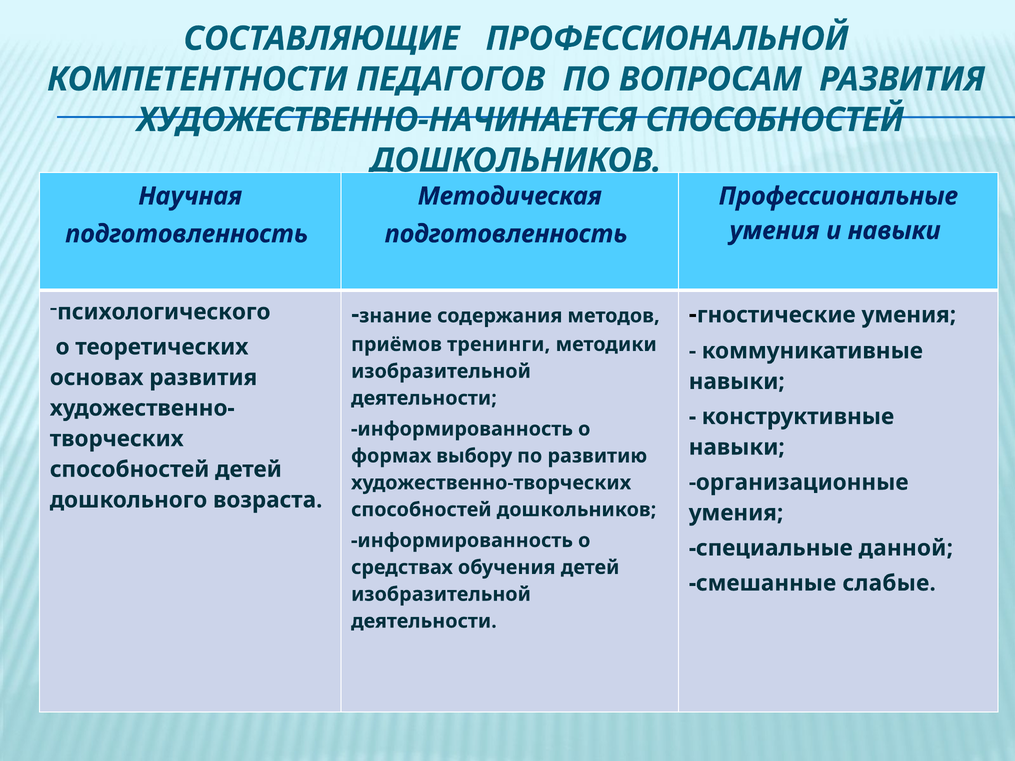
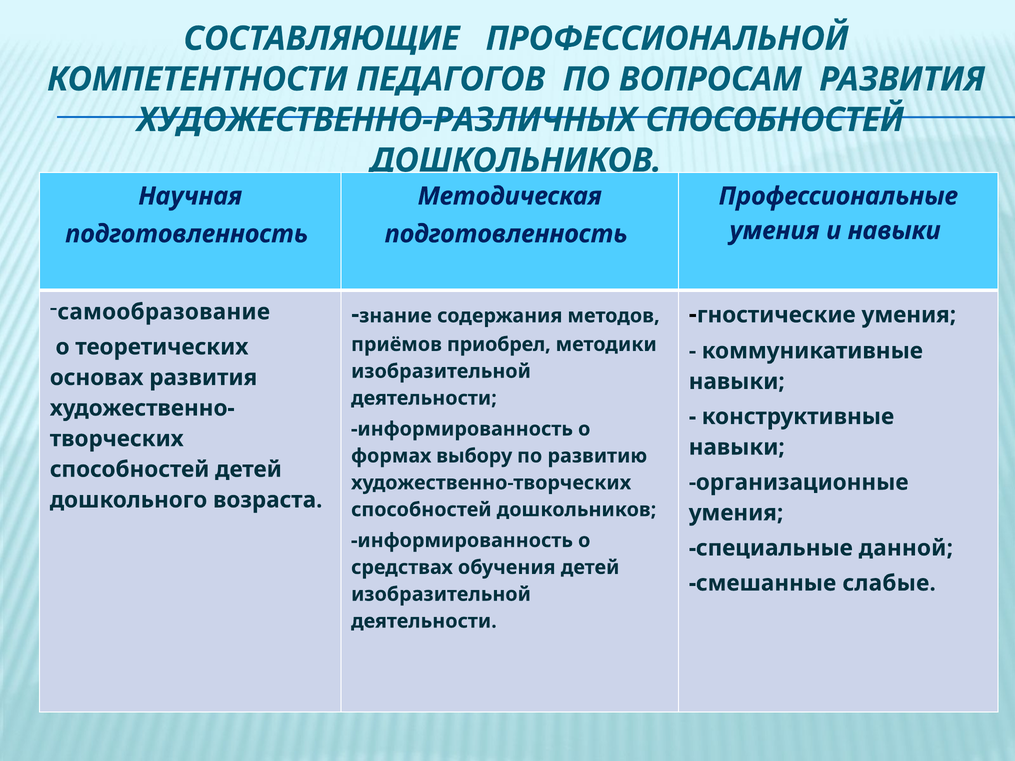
ХУДОЖЕСТВЕННО-НАЧИНАЕТСЯ: ХУДОЖЕСТВЕННО-НАЧИНАЕТСЯ -> ХУДОЖЕСТВЕННО-РАЗЛИЧНЫХ (387, 120)
психологического: психологического -> самообразование (164, 312)
тренинги: тренинги -> приобрел (499, 345)
